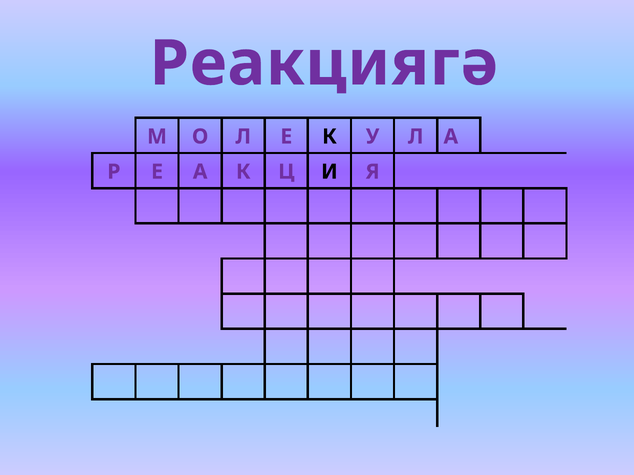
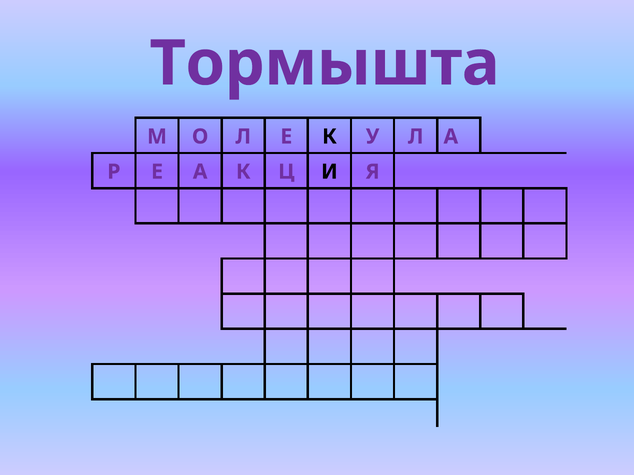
Реакциягә: Реакциягә -> Тормышта (325, 64)
